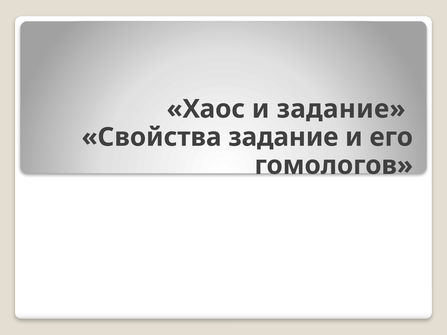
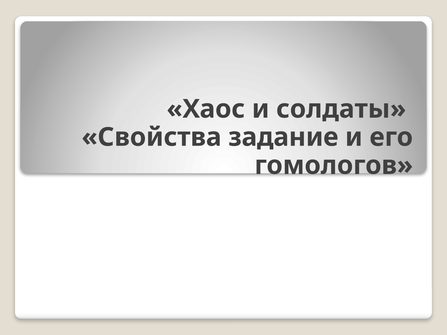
и задание: задание -> солдаты (341, 109)
